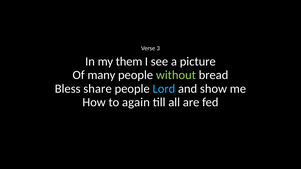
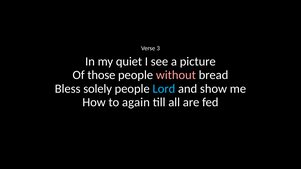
them: them -> quiet (129, 62)
many: many -> those (101, 75)
without colour: light green -> pink (176, 75)
share: share -> solely (98, 89)
